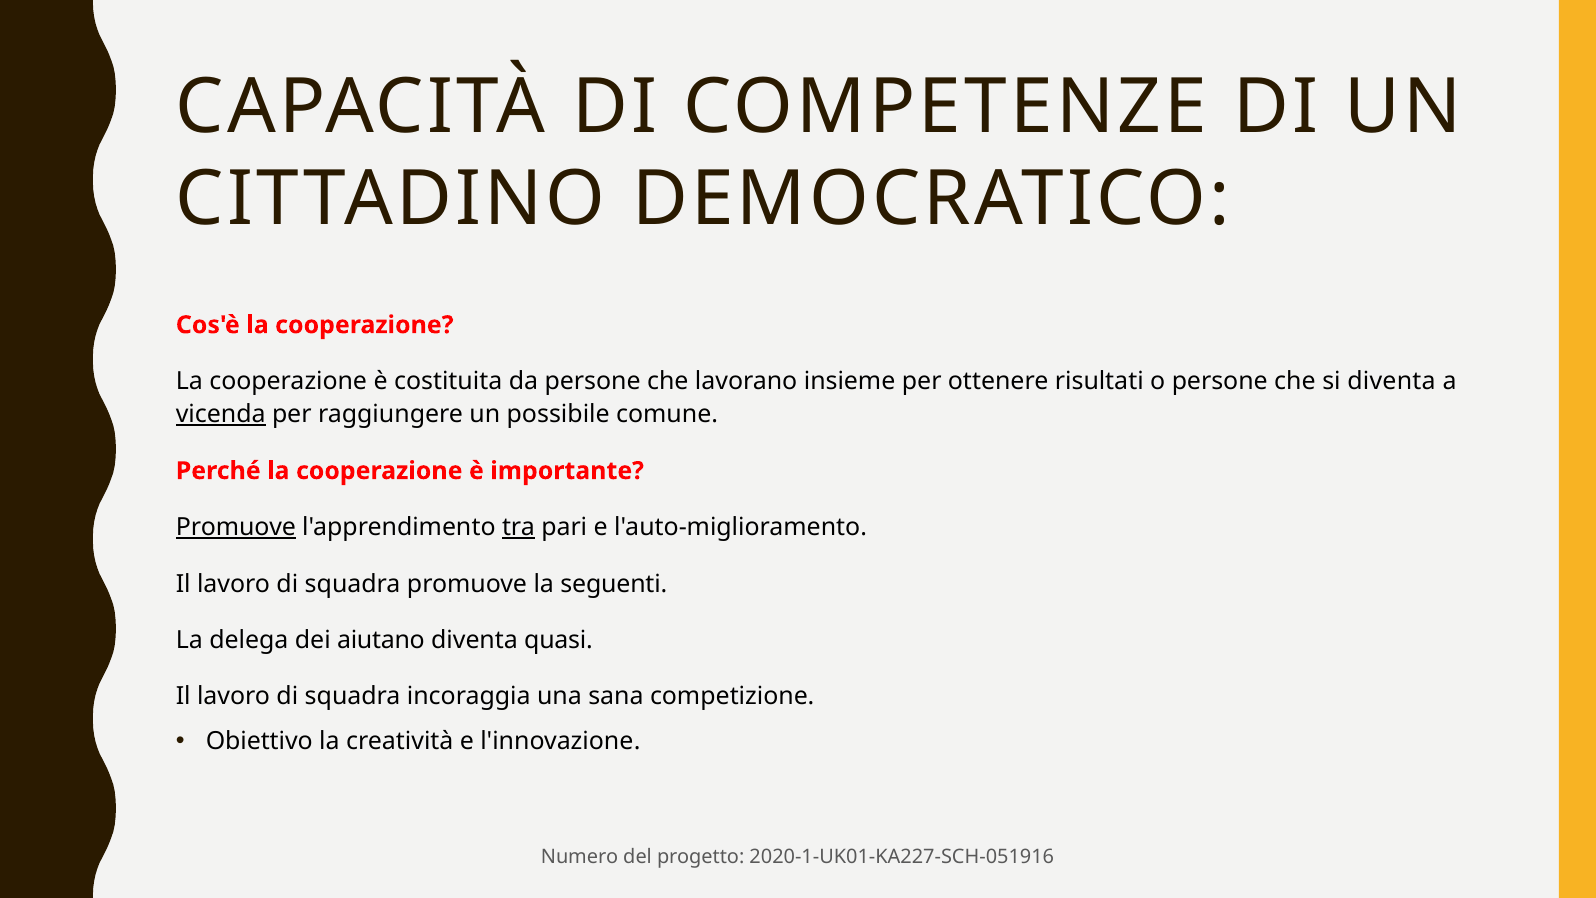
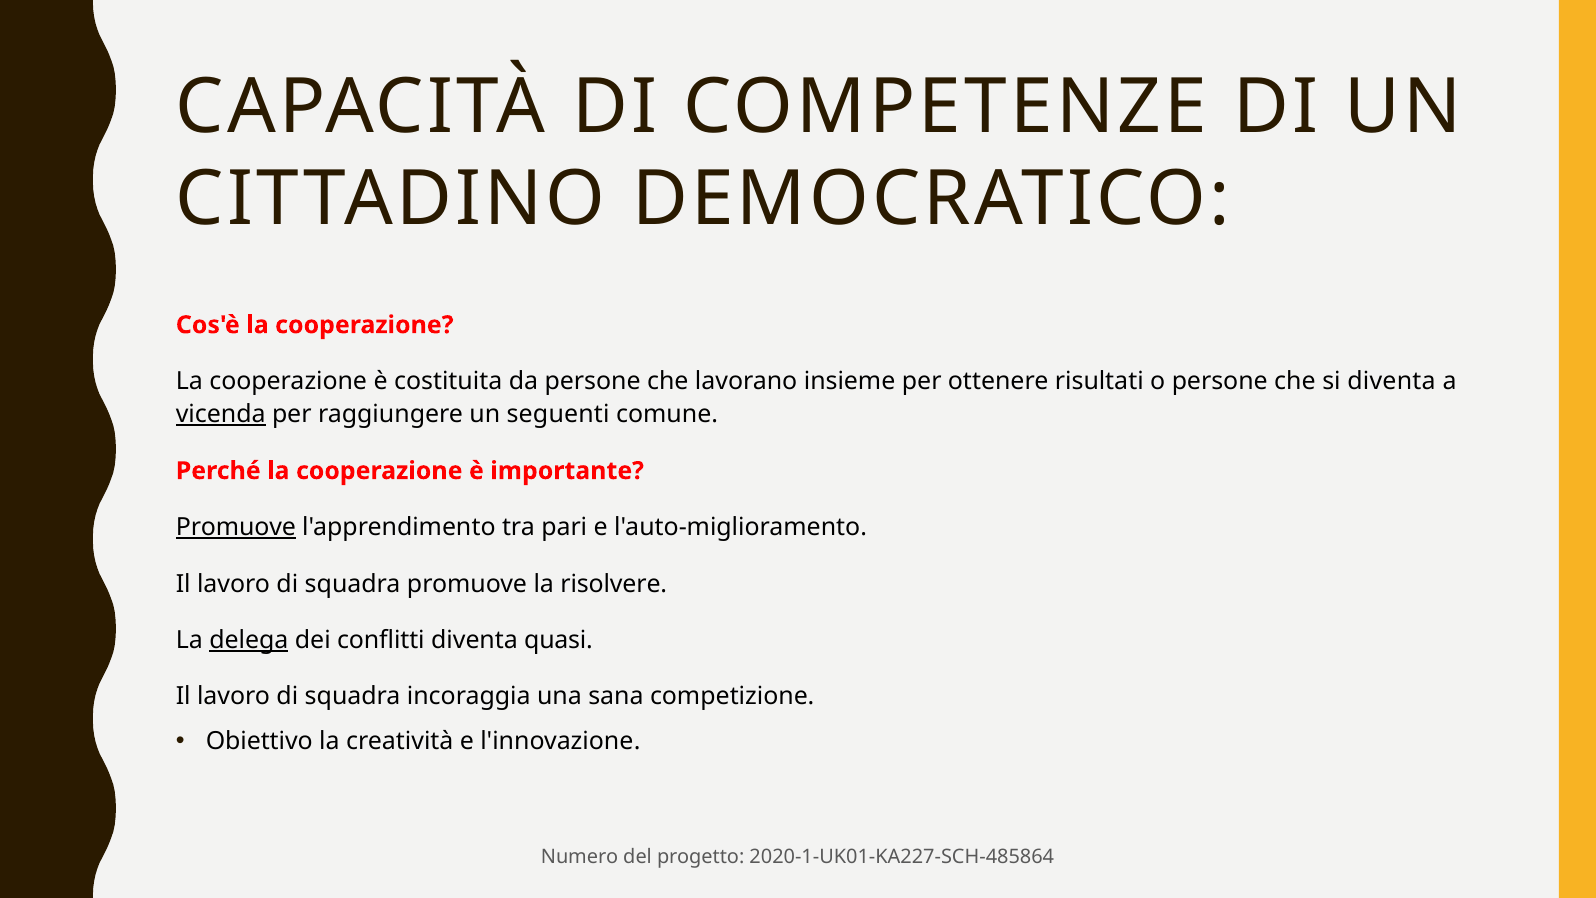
possibile: possibile -> seguenti (558, 414)
tra underline: present -> none (518, 527)
seguenti: seguenti -> risolvere (614, 584)
delega underline: none -> present (249, 640)
aiutano: aiutano -> conflitti (381, 640)
2020-1-UK01-KA227-SCH-051916: 2020-1-UK01-KA227-SCH-051916 -> 2020-1-UK01-KA227-SCH-485864 (902, 857)
